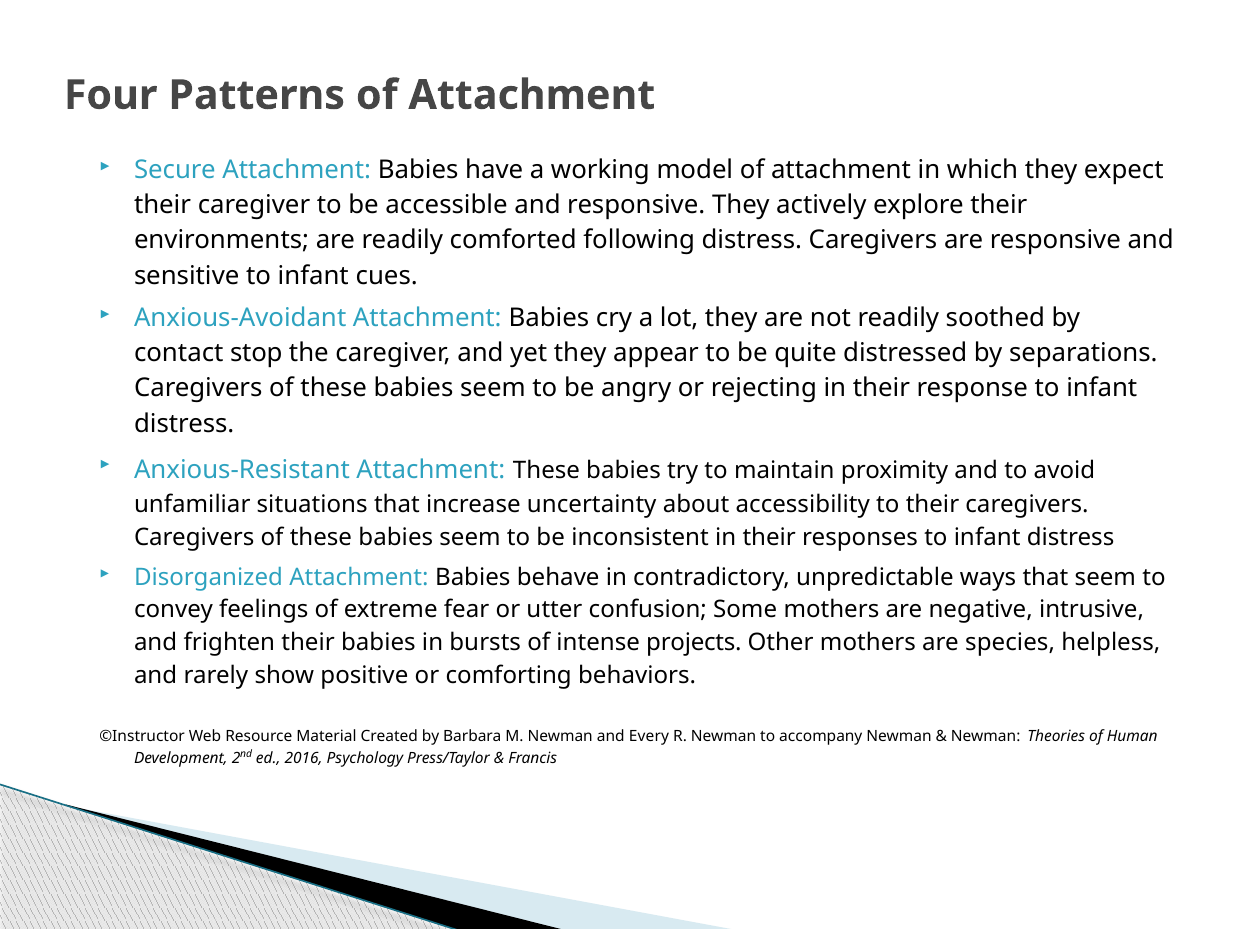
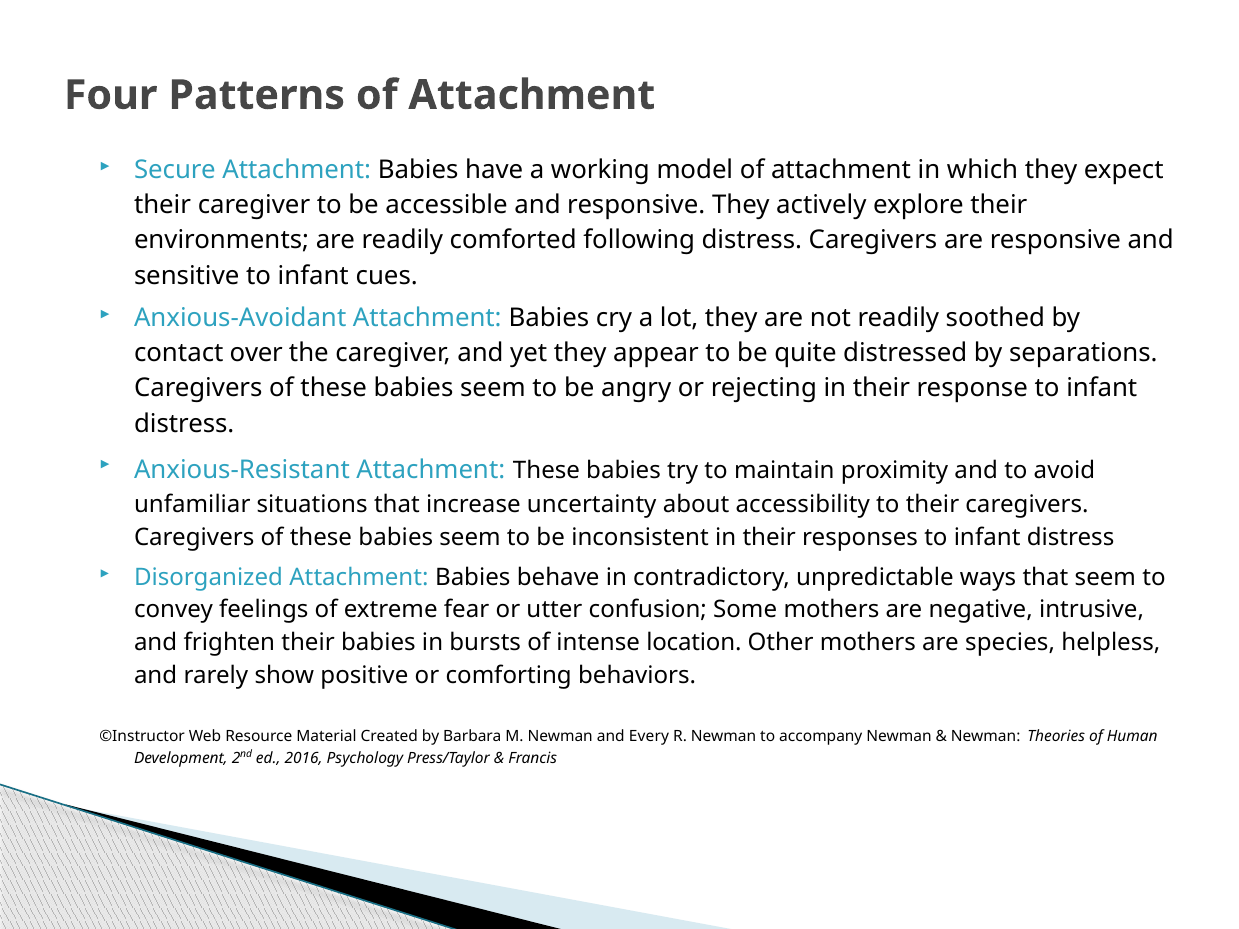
stop: stop -> over (256, 353)
projects: projects -> location (694, 643)
